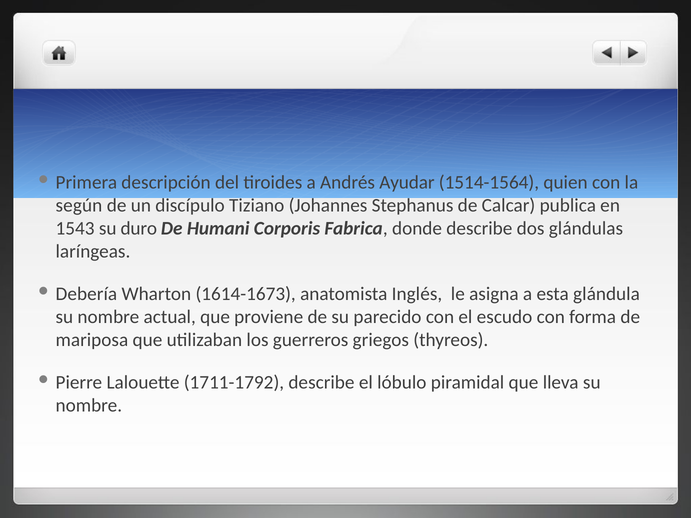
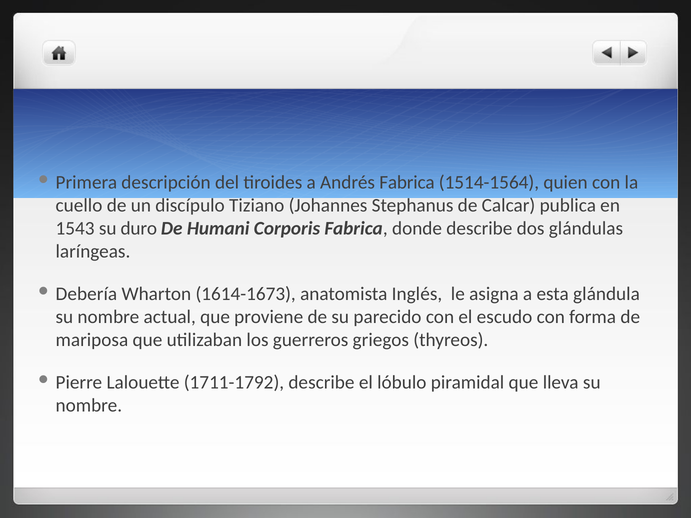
Andrés Ayudar: Ayudar -> Fabrica (407, 183)
según: según -> cuello (79, 206)
